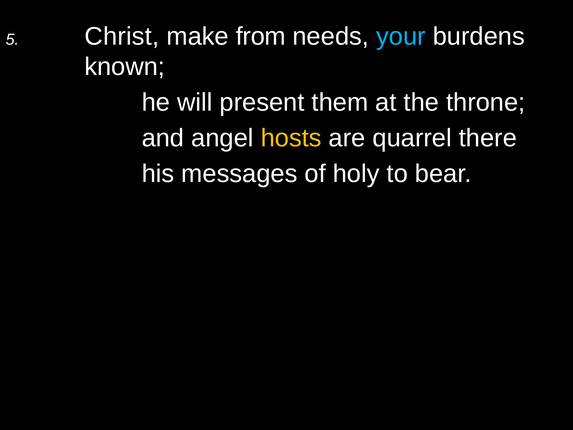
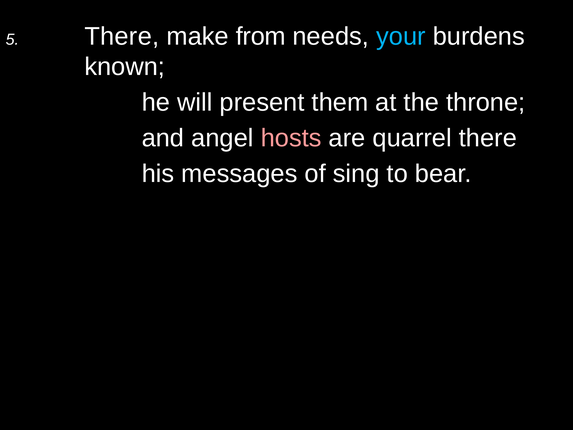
5 Christ: Christ -> There (122, 36)
hosts colour: yellow -> pink (291, 138)
holy: holy -> sing (356, 174)
